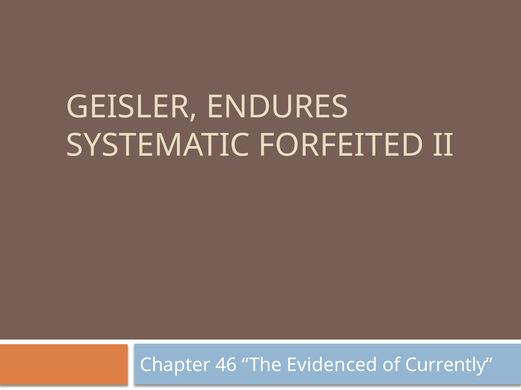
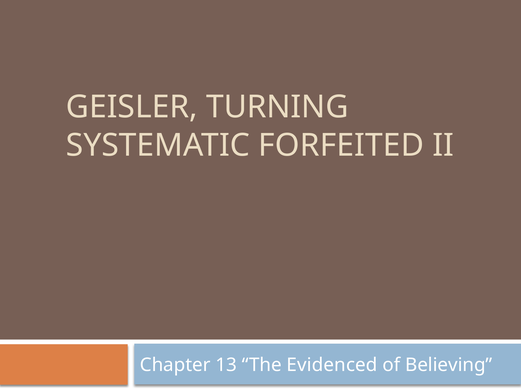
ENDURES: ENDURES -> TURNING (277, 107)
46: 46 -> 13 (226, 366)
Currently: Currently -> Believing (449, 366)
